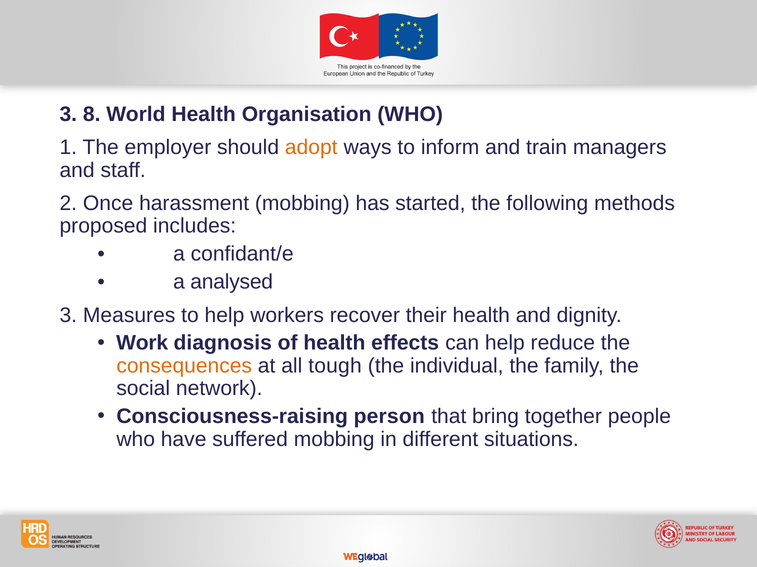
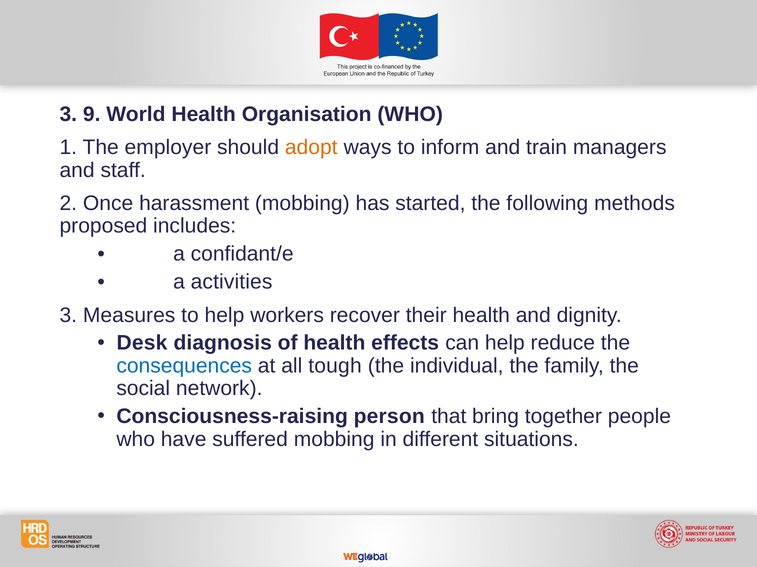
8: 8 -> 9 (92, 114)
analysed: analysed -> activities (232, 282)
Work: Work -> Desk (142, 344)
consequences colour: orange -> blue (184, 366)
